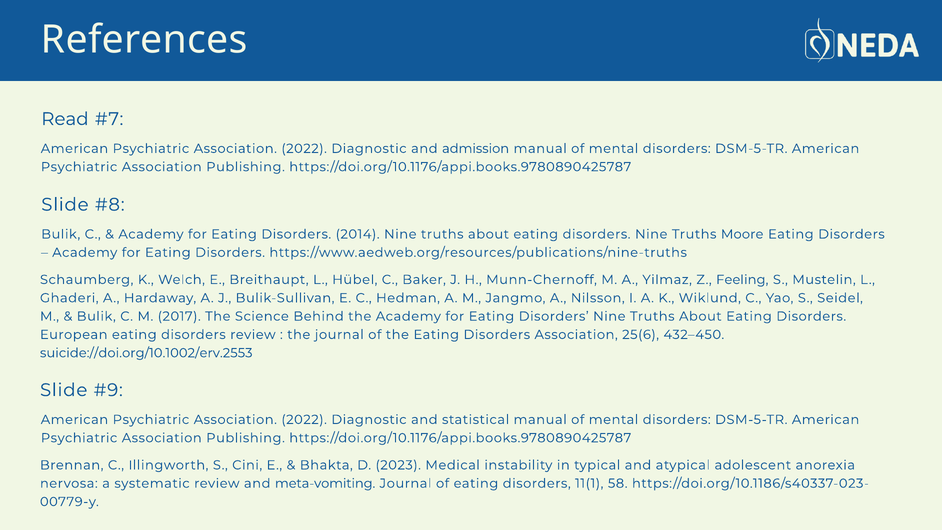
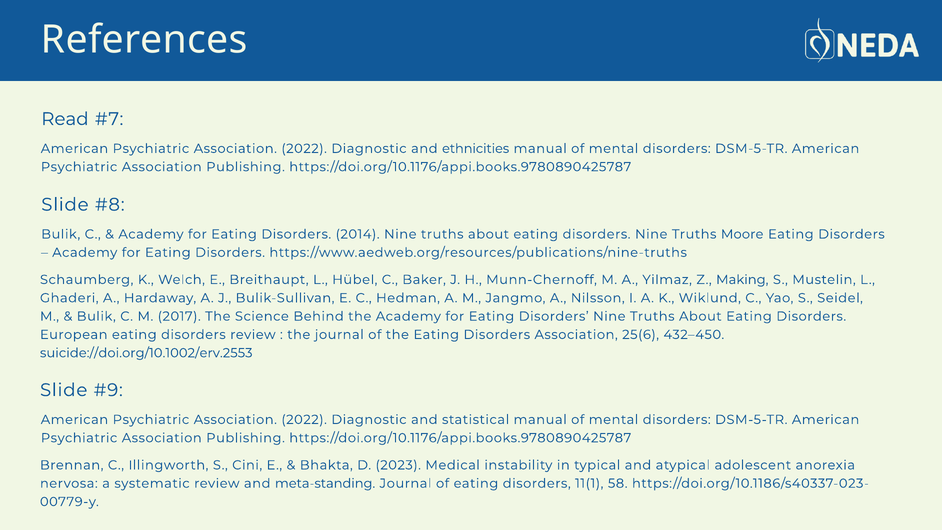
admission: admission -> ethnicities (476, 149)
Feeling: Feeling -> Making (742, 280)
meta-vomiting: meta-vomiting -> meta-standing (325, 483)
